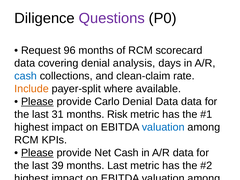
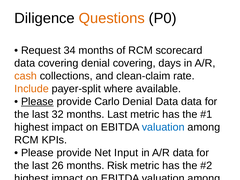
Questions colour: purple -> orange (112, 18)
96: 96 -> 34 (70, 50)
denial analysis: analysis -> covering (134, 63)
cash colour: blue -> orange (26, 76)
31: 31 -> 32 (58, 114)
months Risk: Risk -> Last (117, 114)
Please underline: present -> none (37, 153)
Net Cash: Cash -> Input (126, 153)
39: 39 -> 26 (58, 166)
months Last: Last -> Risk (117, 166)
